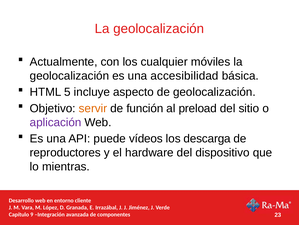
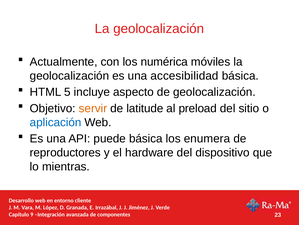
cualquier: cualquier -> numérica (164, 62)
función: función -> latitude (145, 108)
aplicación colour: purple -> blue (56, 122)
puede vídeos: vídeos -> básica (146, 138)
descarga: descarga -> enumera (207, 138)
